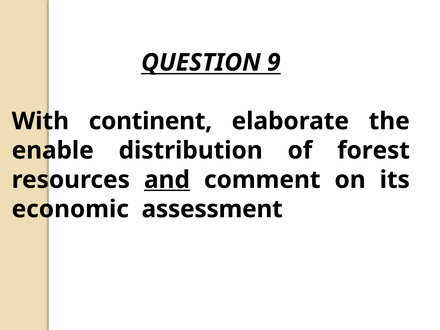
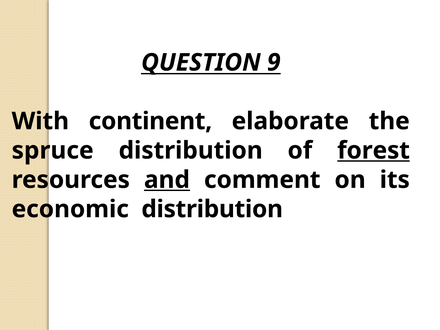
enable: enable -> spruce (53, 151)
forest underline: none -> present (374, 151)
economic assessment: assessment -> distribution (212, 209)
